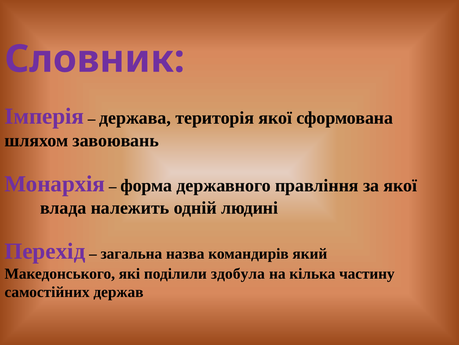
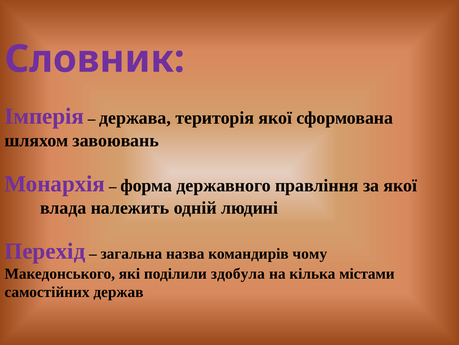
який: який -> чому (310, 253)
частину: частину -> містами (367, 273)
